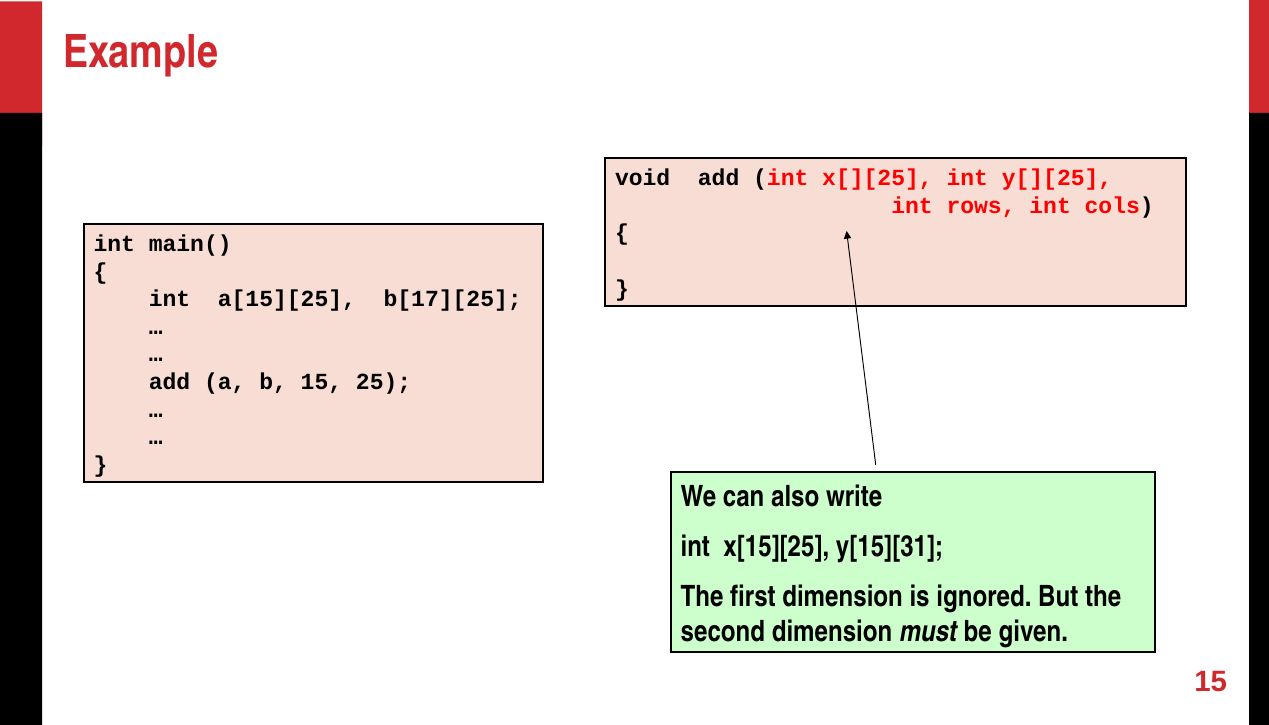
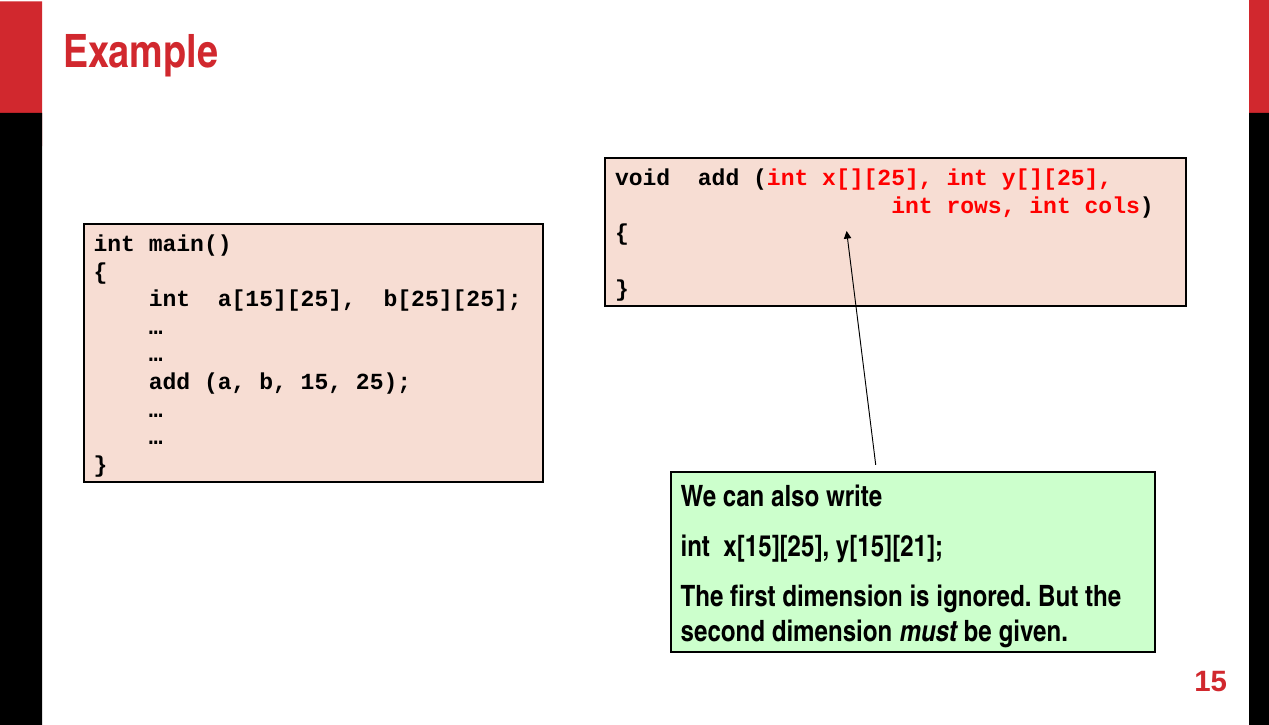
b[17][25: b[17][25 -> b[25][25 (453, 299)
y[15][31: y[15][31 -> y[15][21 (890, 547)
